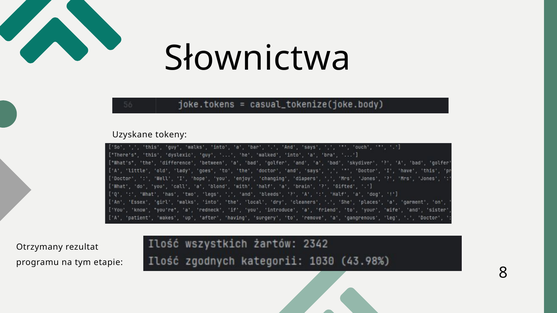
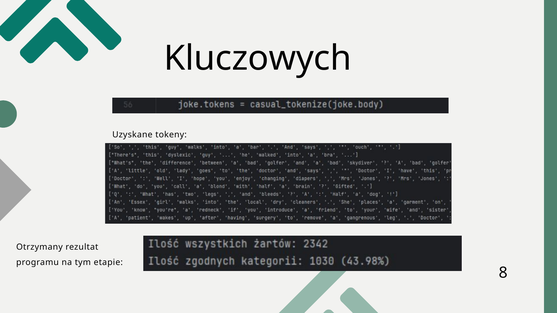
Słownictwa: Słownictwa -> Kluczowych (258, 58)
